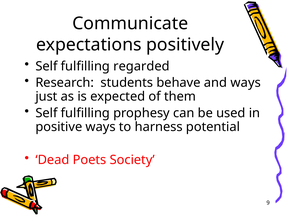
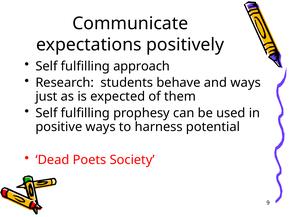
regarded: regarded -> approach (142, 66)
